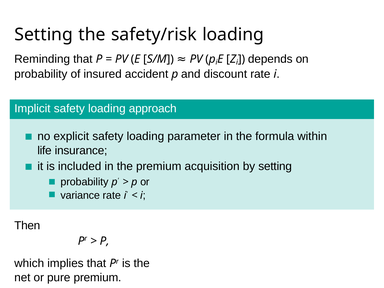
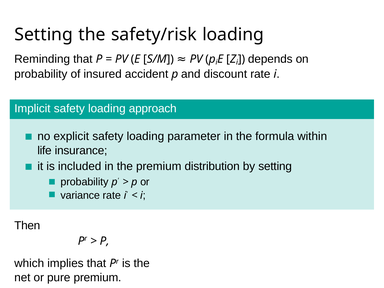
acquisition: acquisition -> distribution (212, 166)
